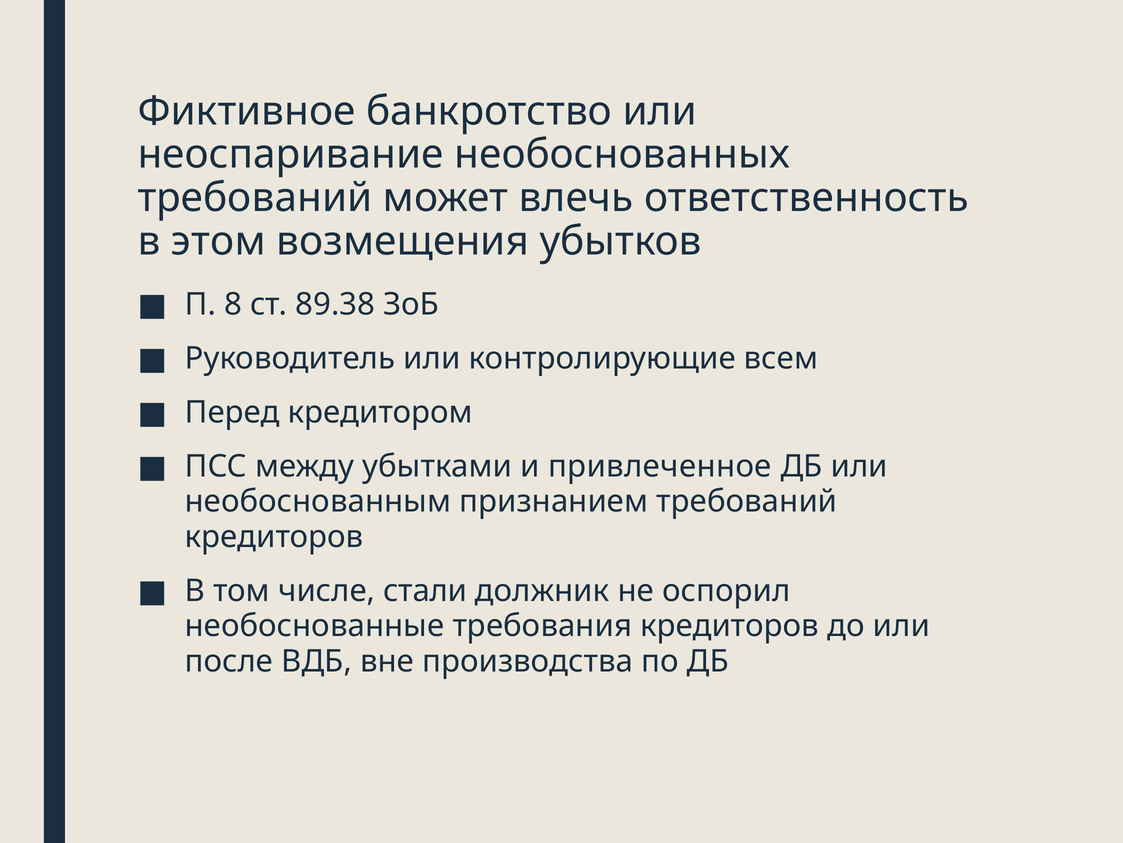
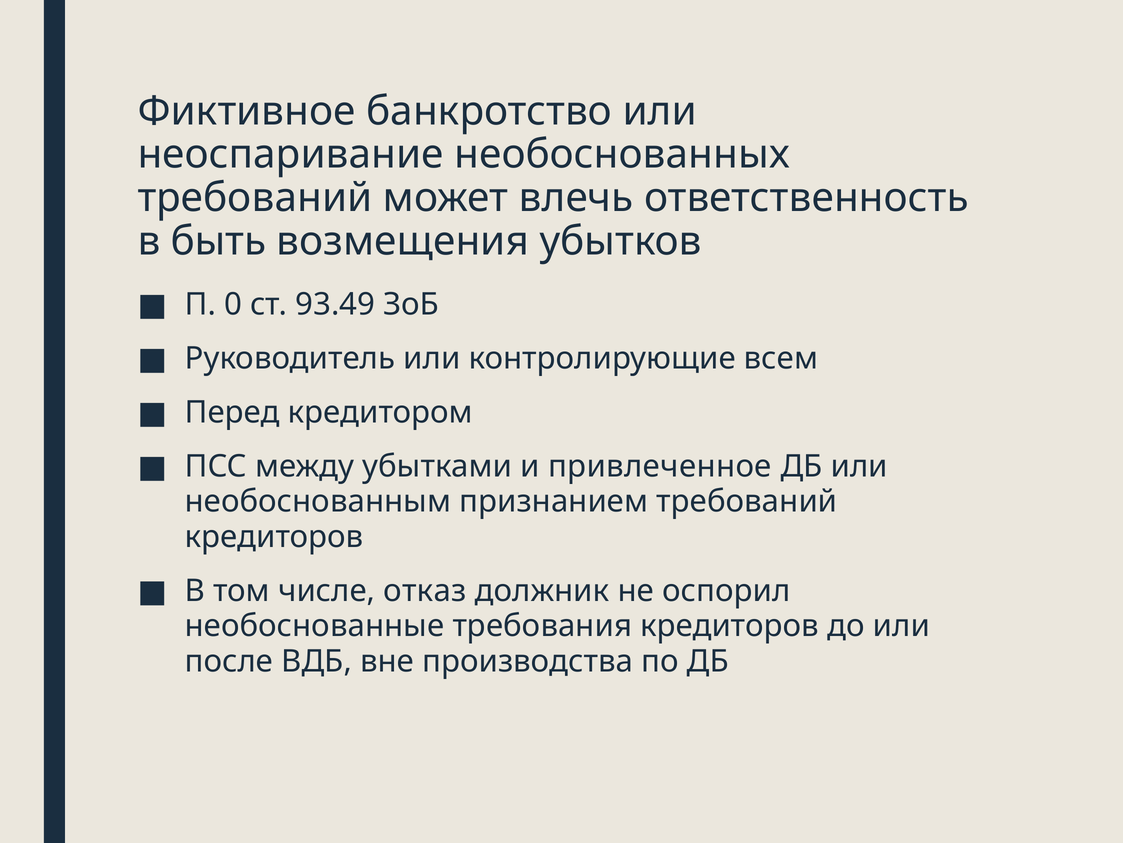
этом: этом -> быть (219, 241)
8: 8 -> 0 (233, 304)
89.38: 89.38 -> 93.49 (335, 304)
стали: стали -> отказ (425, 590)
